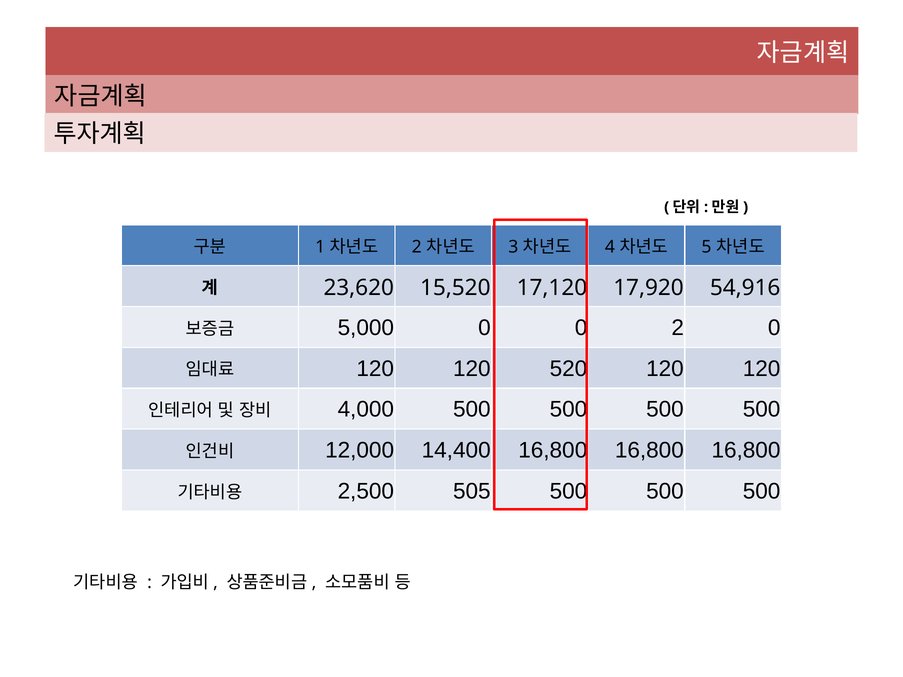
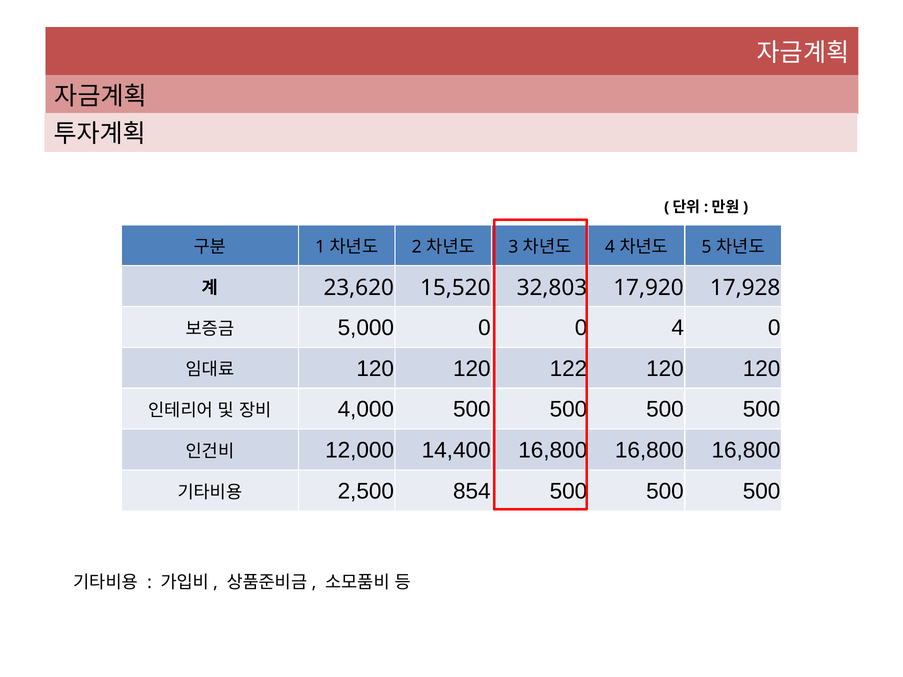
17,120: 17,120 -> 32,803 (552, 288)
54,916: 54,916 -> 17,928 (745, 288)
0 2: 2 -> 4 (678, 328)
520: 520 -> 122 (568, 369)
505: 505 -> 854 (472, 491)
